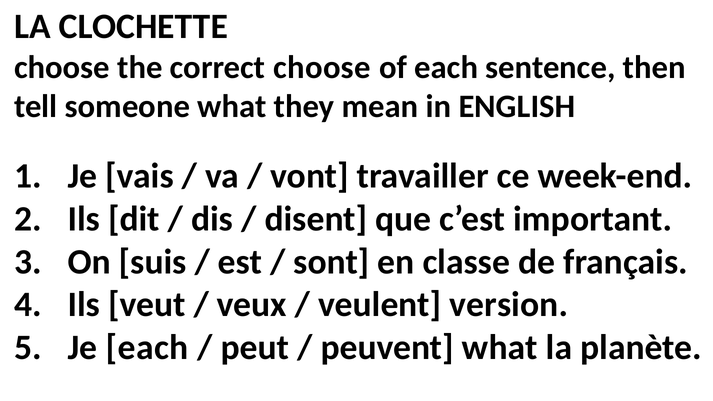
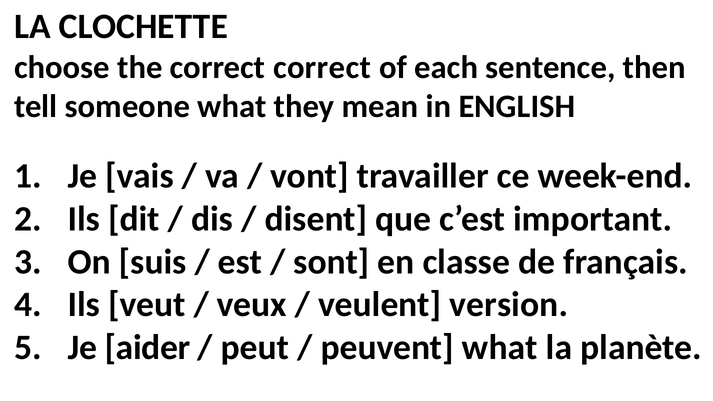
correct choose: choose -> correct (322, 67)
Je each: each -> aider (148, 347)
